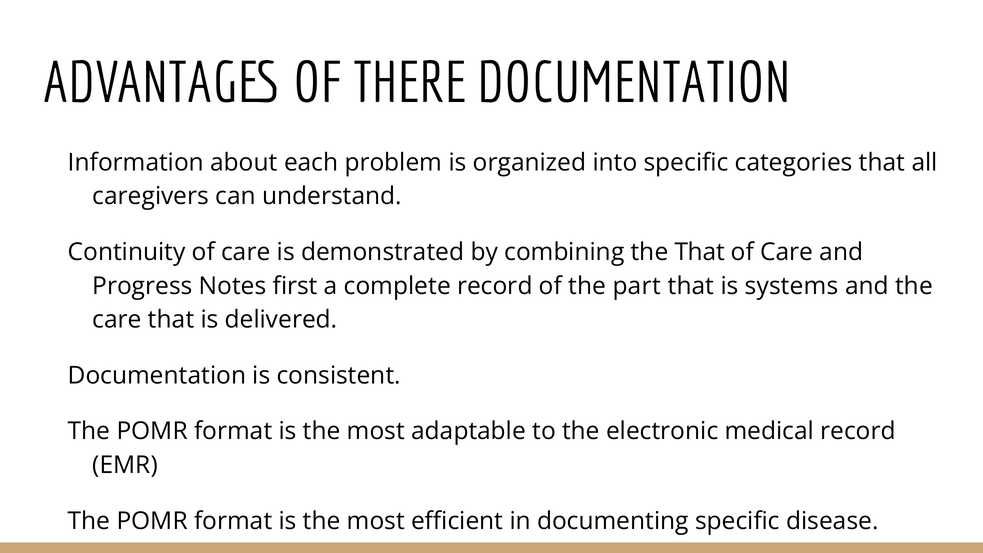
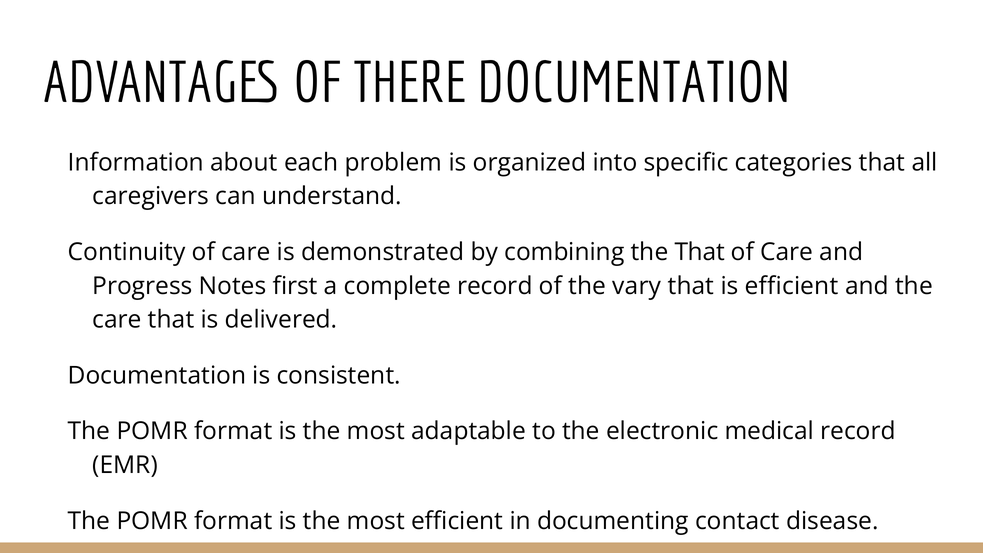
part: part -> vary (637, 286)
is systems: systems -> efficient (792, 286)
documenting specific: specific -> contact (737, 521)
